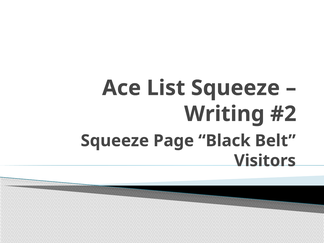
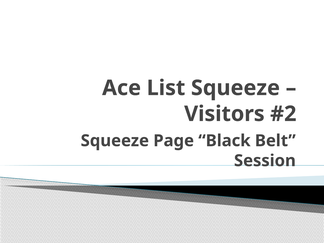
Writing: Writing -> Visitors (224, 114)
Visitors: Visitors -> Session (265, 161)
